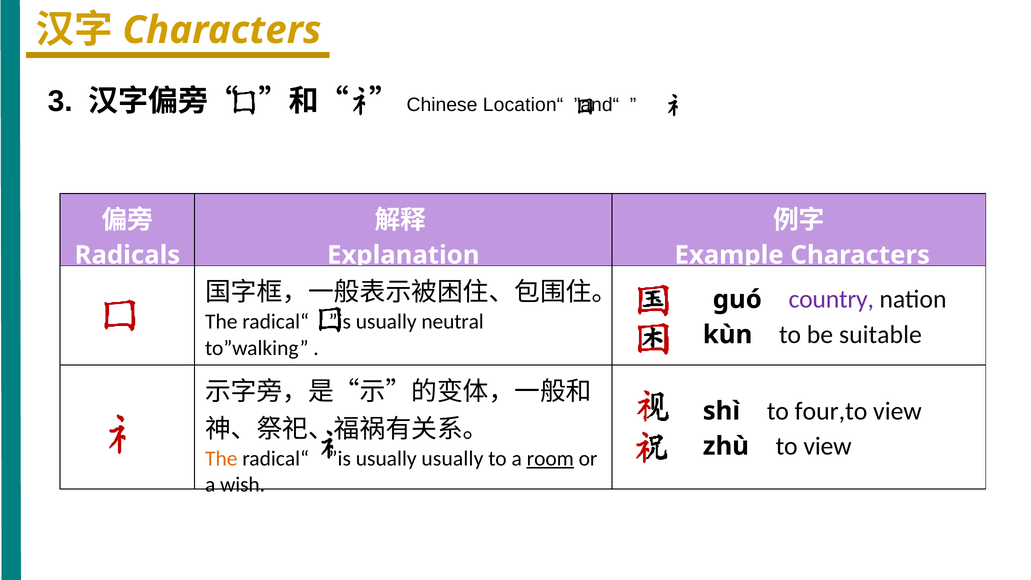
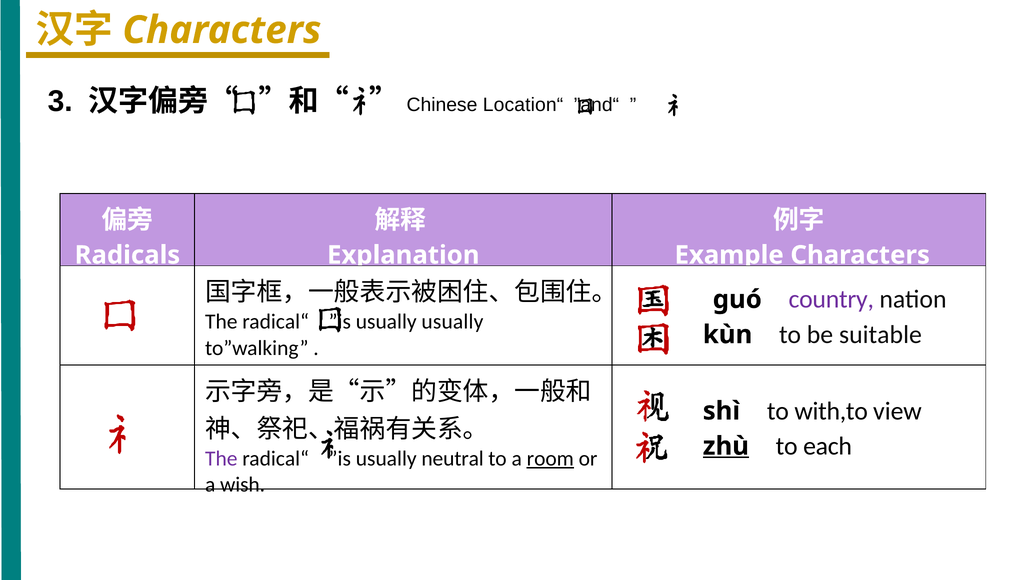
usually neutral: neutral -> usually (452, 322)
four,to: four,to -> with,to (831, 411)
zhù underline: none -> present (726, 446)
to view: view -> each (828, 446)
The colour: orange -> purple (221, 458)
usually usually: usually -> neutral (453, 458)
